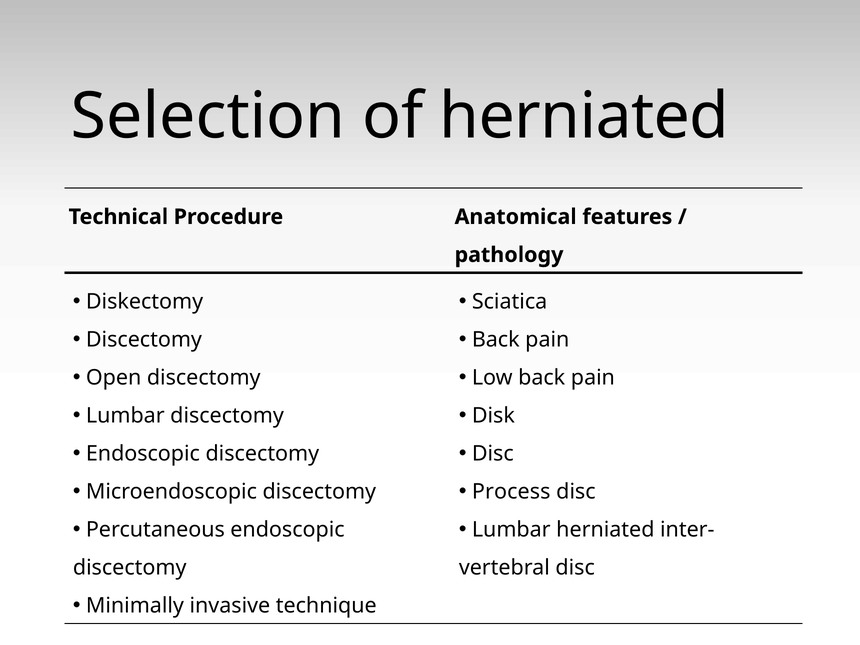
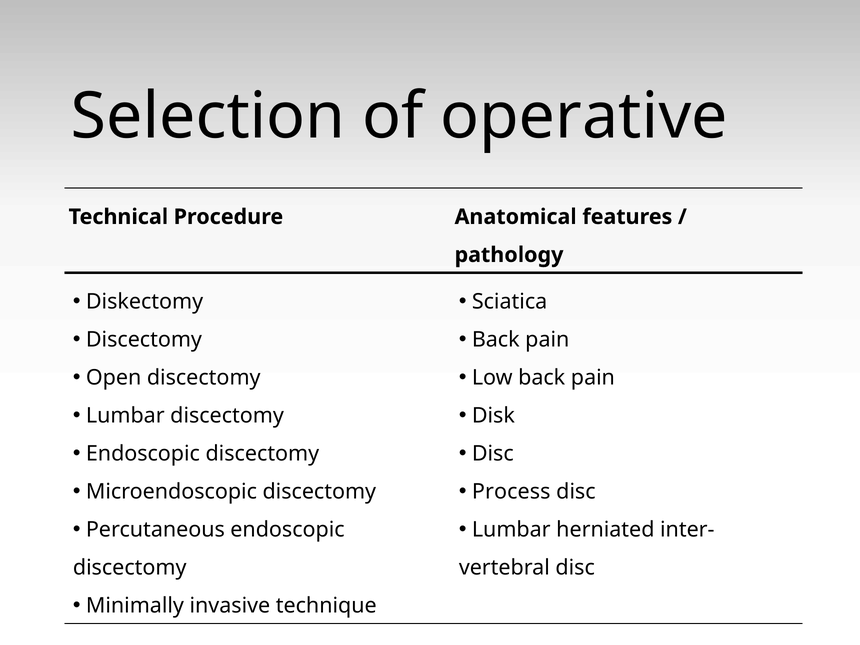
of herniated: herniated -> operative (584, 117)
